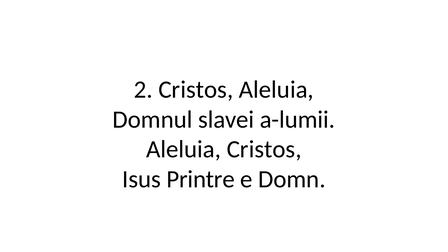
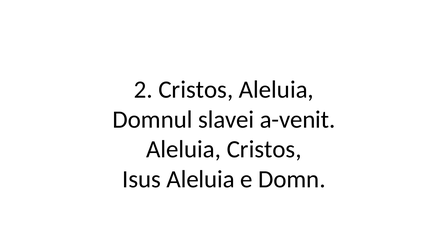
a-lumii: a-lumii -> a-venit (298, 120)
Isus Printre: Printre -> Aleluia (201, 179)
